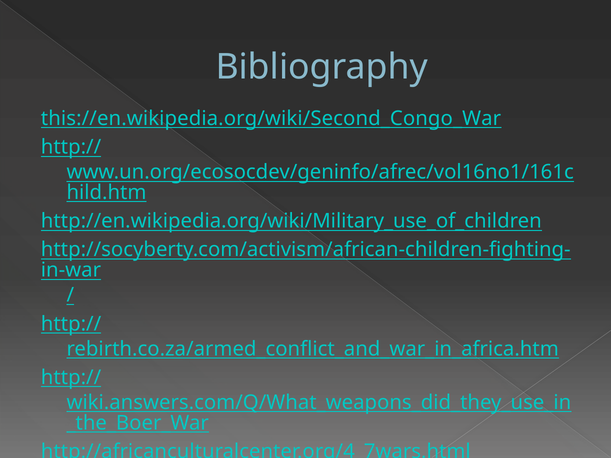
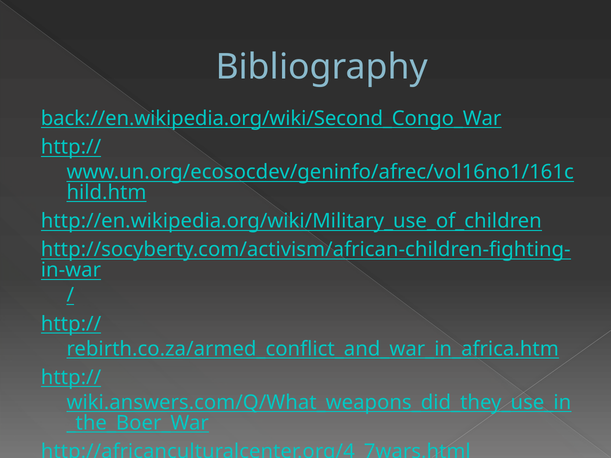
this://en.wikipedia.org/wiki/Second_Congo_War: this://en.wikipedia.org/wiki/Second_Congo_War -> back://en.wikipedia.org/wiki/Second_Congo_War (271, 118)
